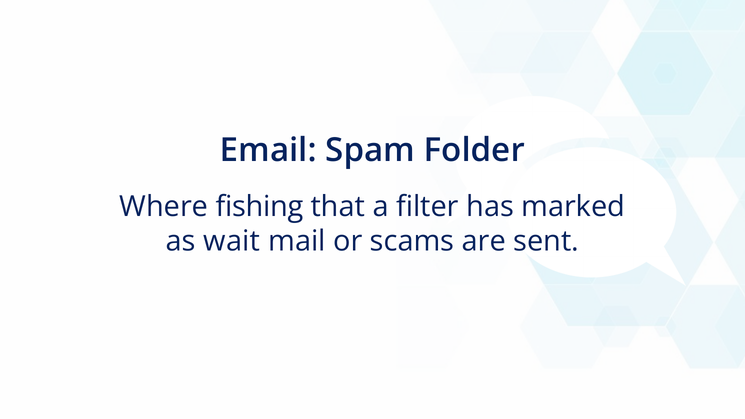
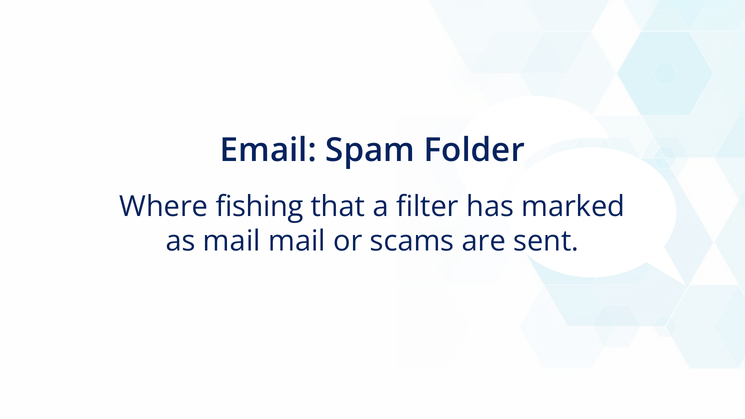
as wait: wait -> mail (232, 241)
